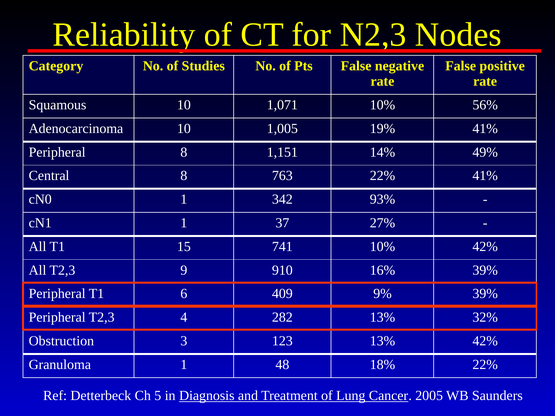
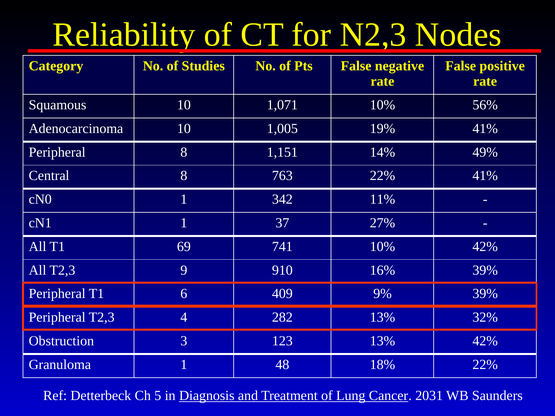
93%: 93% -> 11% (383, 199)
15: 15 -> 69 (184, 247)
2005: 2005 -> 2031 (429, 396)
